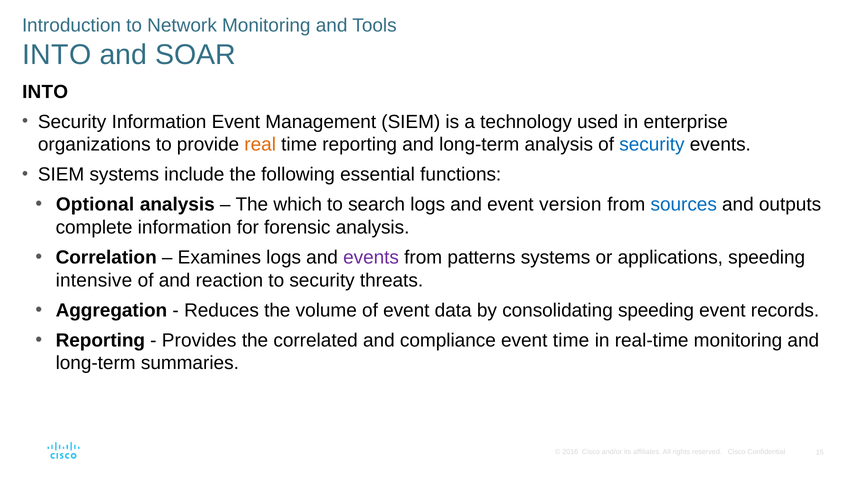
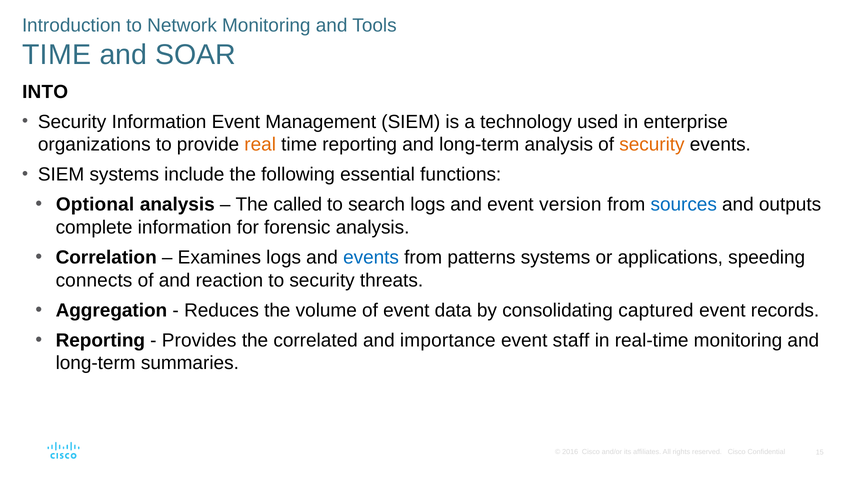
INTO: INTO -> TIME (57, 55)
security colour: blue -> orange (652, 145)
which: which -> called (298, 204)
events colour: purple -> blue (371, 257)
intensive: intensive -> connects (94, 280)
consolidating speeding: speeding -> captured (656, 310)
compliance: compliance -> importance (448, 340)
event time: time -> staff (571, 340)
